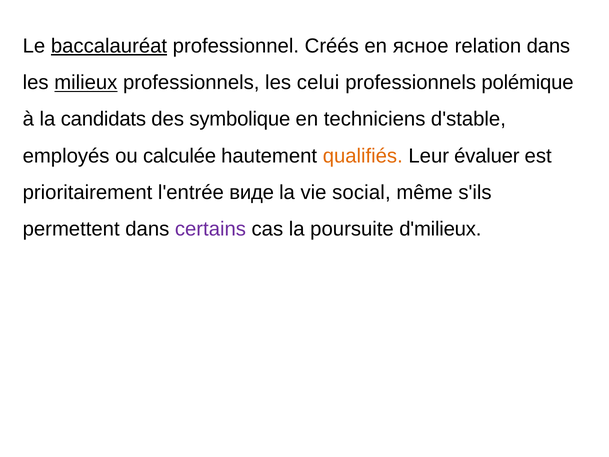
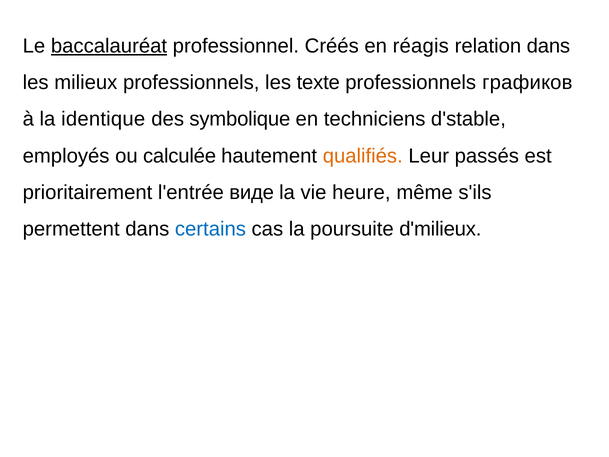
ясное: ясное -> réagis (421, 46)
milieux underline: present -> none (86, 83)
celui: celui -> texte (318, 83)
polémique: polémique -> графиков (527, 83)
candidats: candidats -> identique (103, 119)
évaluer: évaluer -> passés (487, 156)
social: social -> heure (361, 192)
certains colour: purple -> blue (210, 229)
